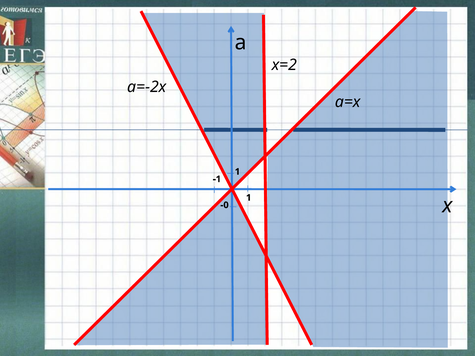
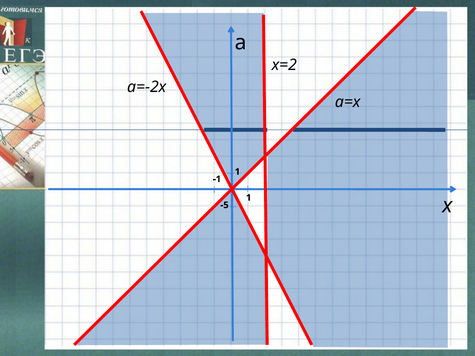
-0: -0 -> -5 (225, 205)
